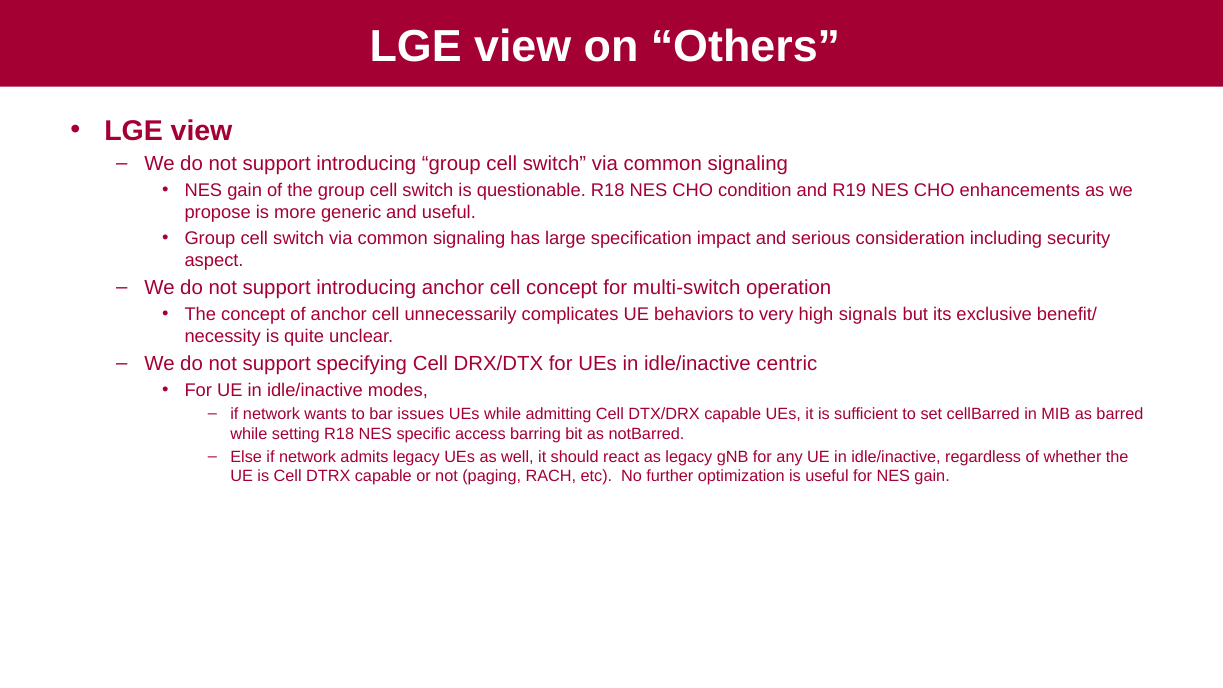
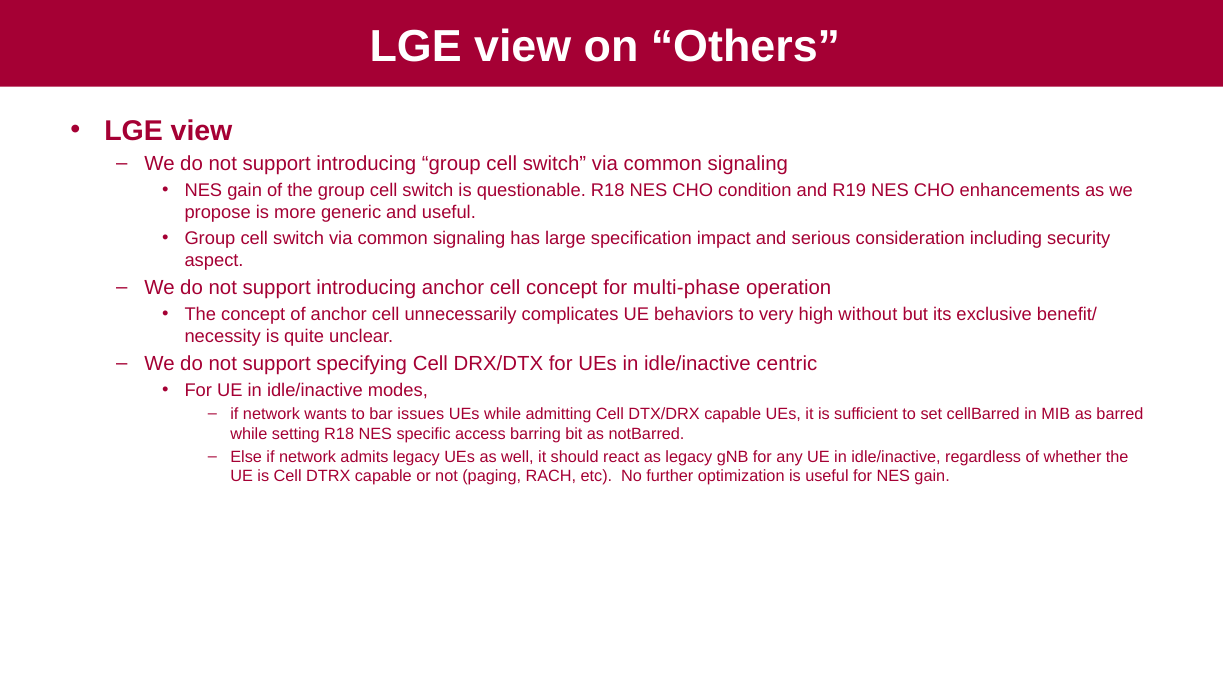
multi-switch: multi-switch -> multi-phase (687, 288)
signals: signals -> without (868, 314)
